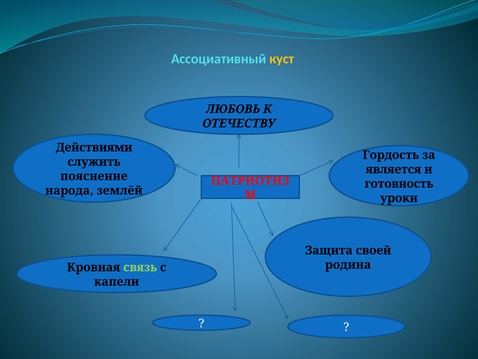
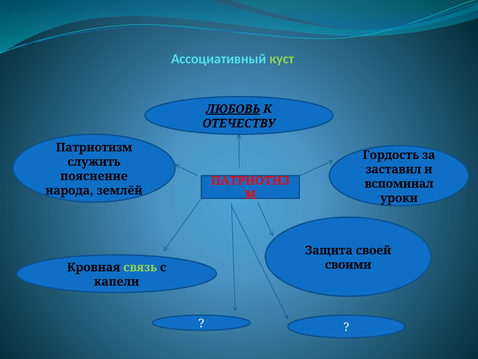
куст colour: yellow -> light green (282, 59)
ЛЮБОВЬ underline: none -> present (233, 109)
Действиями: Действиями -> Патриотизм (94, 147)
является: является -> заставил (393, 169)
готовность: готовность -> вспоминал (399, 183)
родина: родина -> своими (348, 264)
